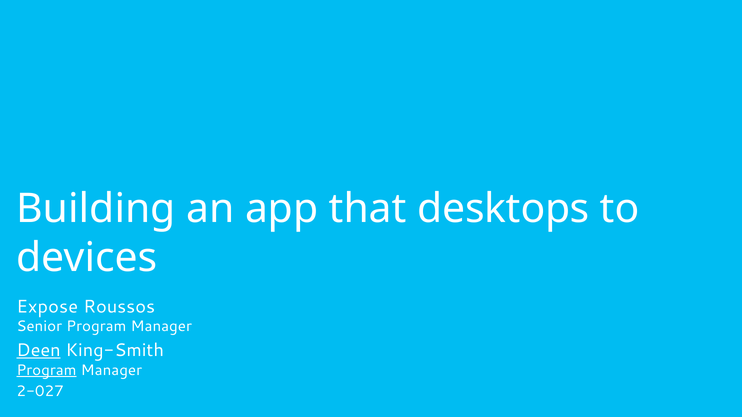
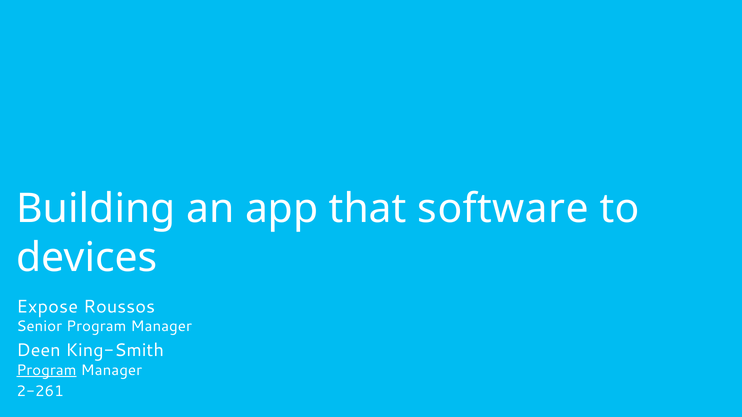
desktops: desktops -> software (503, 209)
Deen underline: present -> none (39, 351)
2-027: 2-027 -> 2-261 (40, 392)
